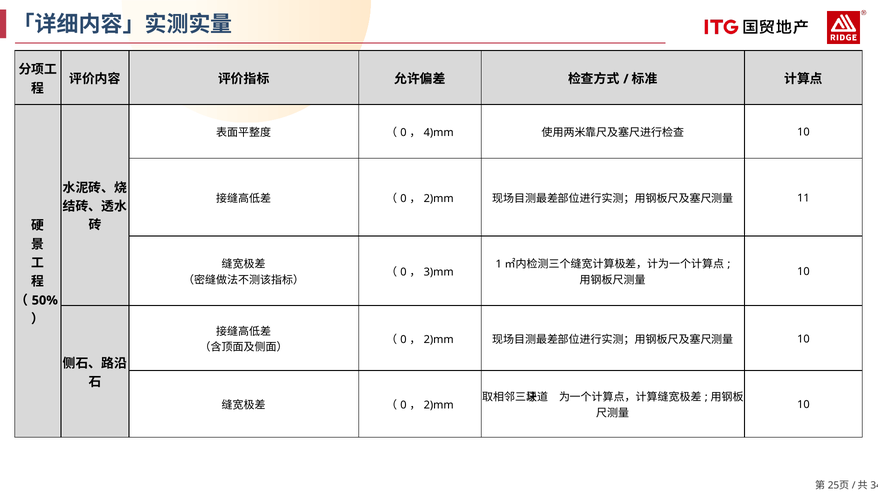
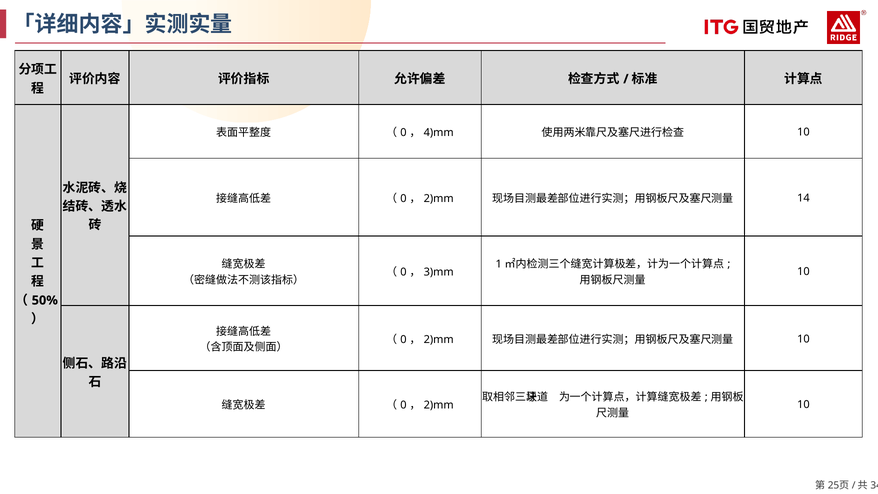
11: 11 -> 14 (803, 198)
